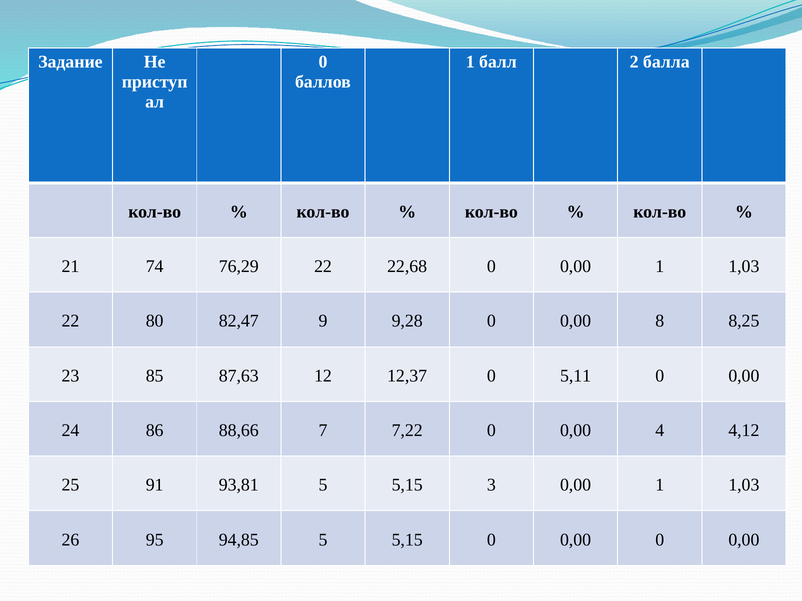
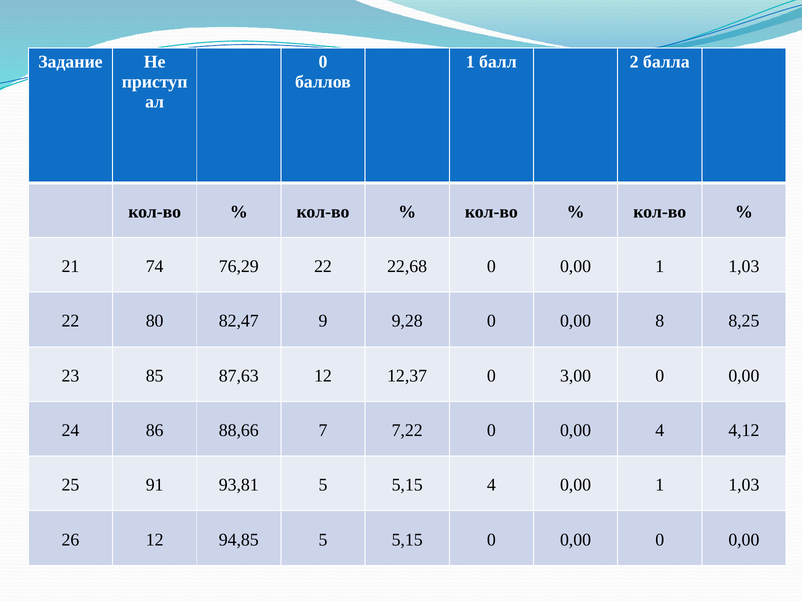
5,11: 5,11 -> 3,00 (576, 376)
5,15 3: 3 -> 4 (491, 485)
26 95: 95 -> 12 (155, 540)
